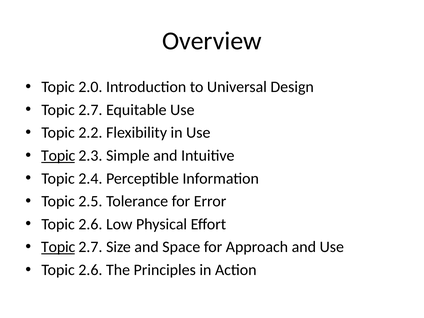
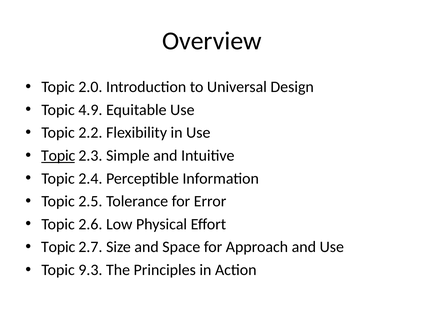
2.7: 2.7 -> 4.9 (90, 110)
Topic underline: present -> none (58, 247)
2.6: 2.6 -> 9.3 (90, 270)
